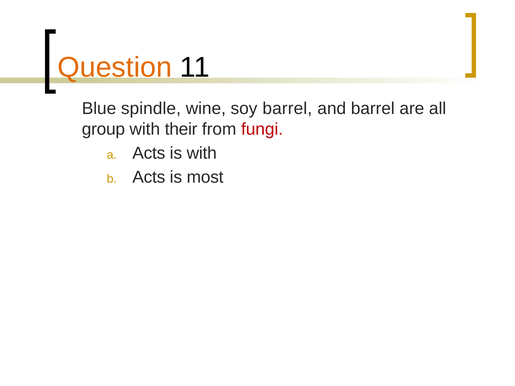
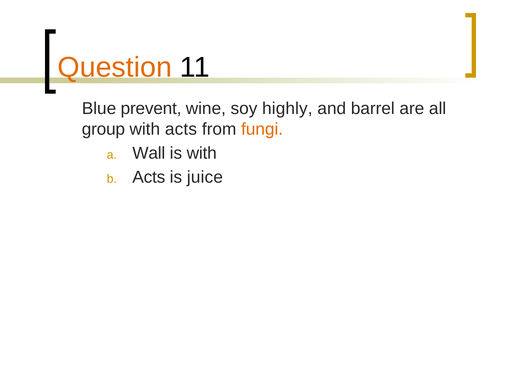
spindle: spindle -> prevent (151, 109)
soy barrel: barrel -> highly (287, 109)
with their: their -> acts (181, 129)
fungi colour: red -> orange (262, 129)
Acts: Acts -> Wall (149, 153)
most: most -> juice (205, 177)
